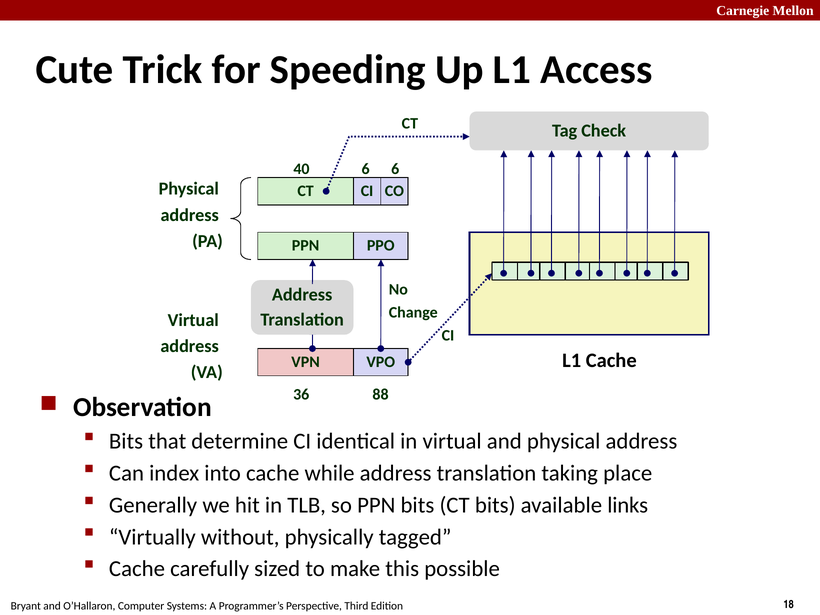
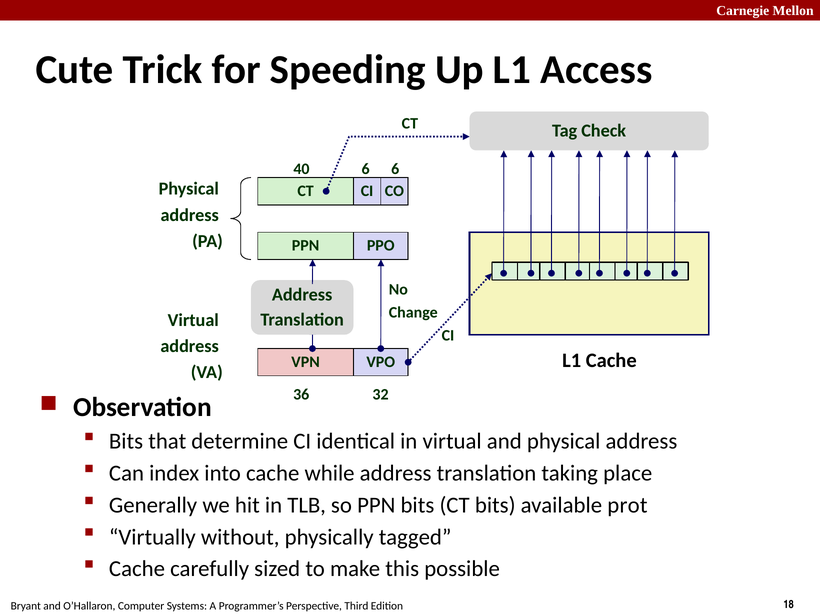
88: 88 -> 32 (381, 395)
links: links -> prot (627, 505)
